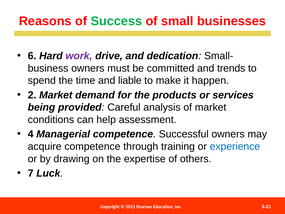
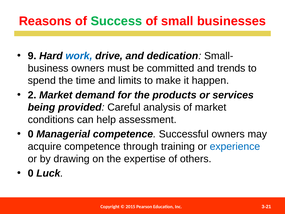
6: 6 -> 9 (32, 56)
work colour: purple -> blue (79, 56)
liable: liable -> limits (130, 80)
4: 4 -> 0 (31, 134)
7: 7 -> 0 (31, 173)
